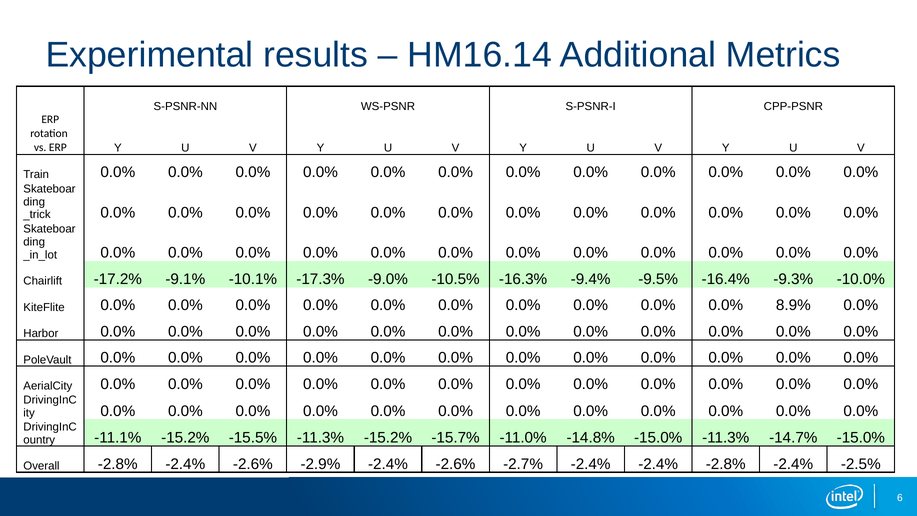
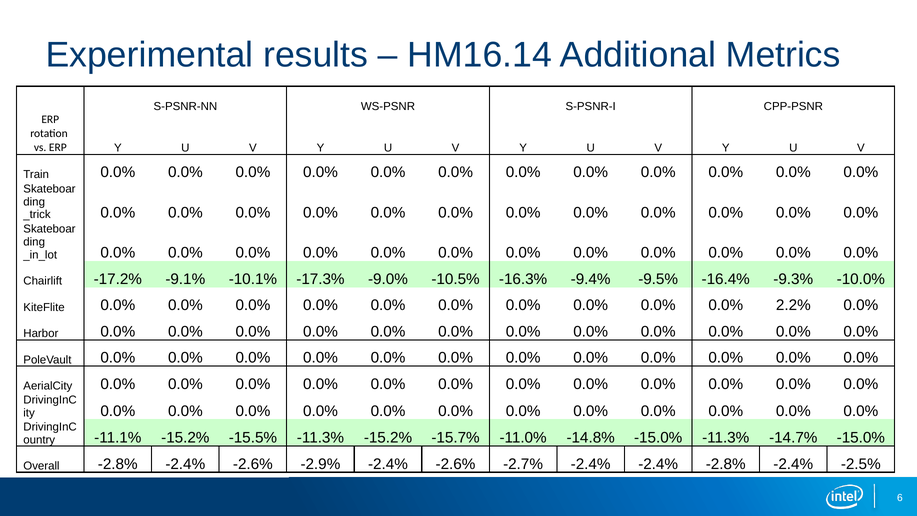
8.9%: 8.9% -> 2.2% (793, 305)
